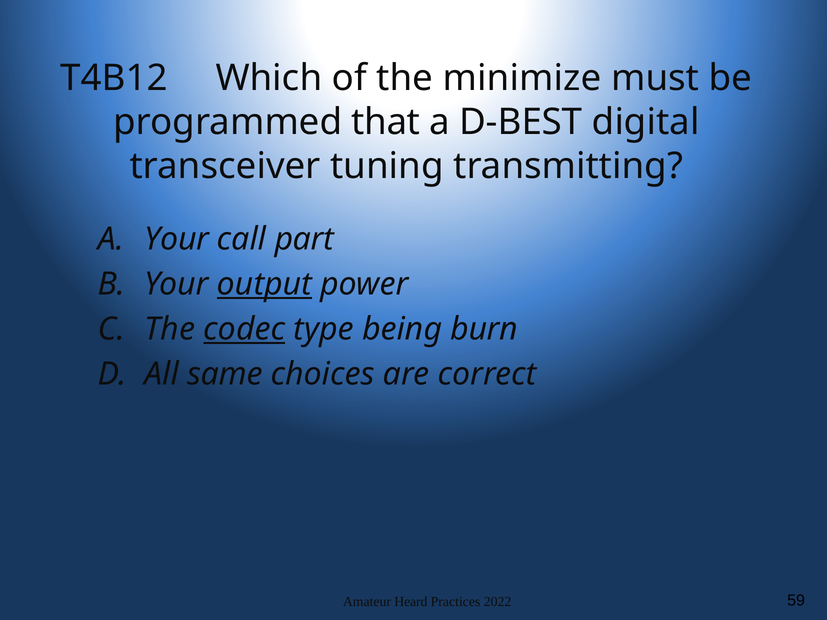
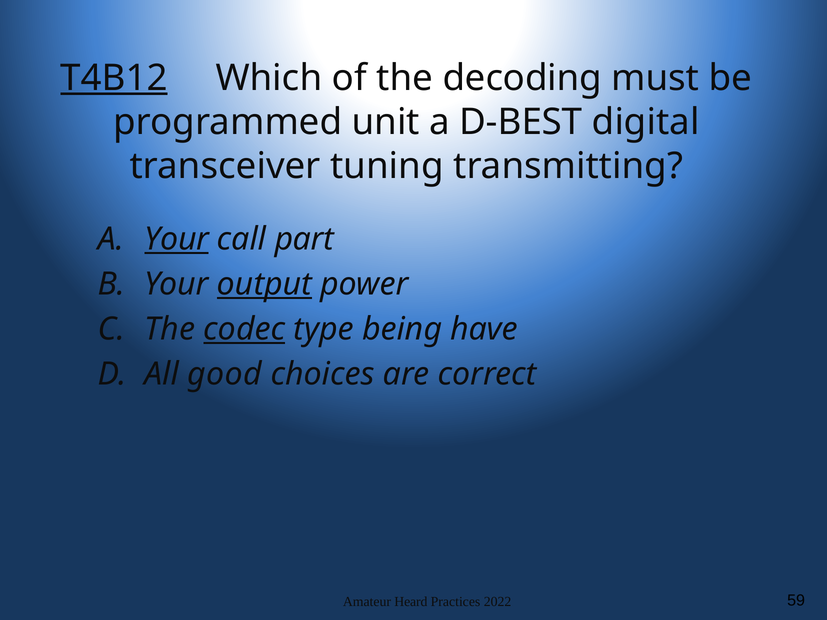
T4B12 underline: none -> present (114, 78)
minimize: minimize -> decoding (522, 78)
that: that -> unit (386, 122)
Your underline: none -> present (177, 239)
burn: burn -> have (484, 329)
same: same -> good (225, 374)
